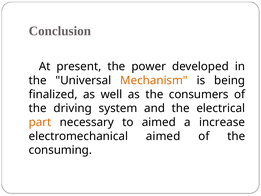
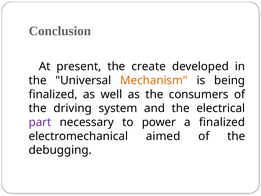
power: power -> create (149, 66)
part colour: orange -> purple (40, 122)
to aimed: aimed -> power (159, 122)
a increase: increase -> finalized (222, 122)
consuming: consuming -> debugging (60, 150)
